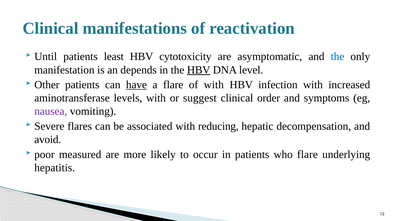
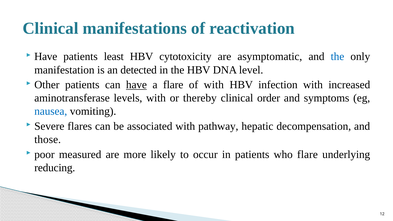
Until: Until -> Have (46, 57)
depends: depends -> detected (139, 70)
HBV underline: present -> none (199, 70)
suggest: suggest -> thereby (200, 98)
nausea colour: purple -> blue (51, 111)
reducing: reducing -> pathway (218, 126)
avoid: avoid -> those (48, 140)
hepatitis: hepatitis -> reducing (55, 168)
